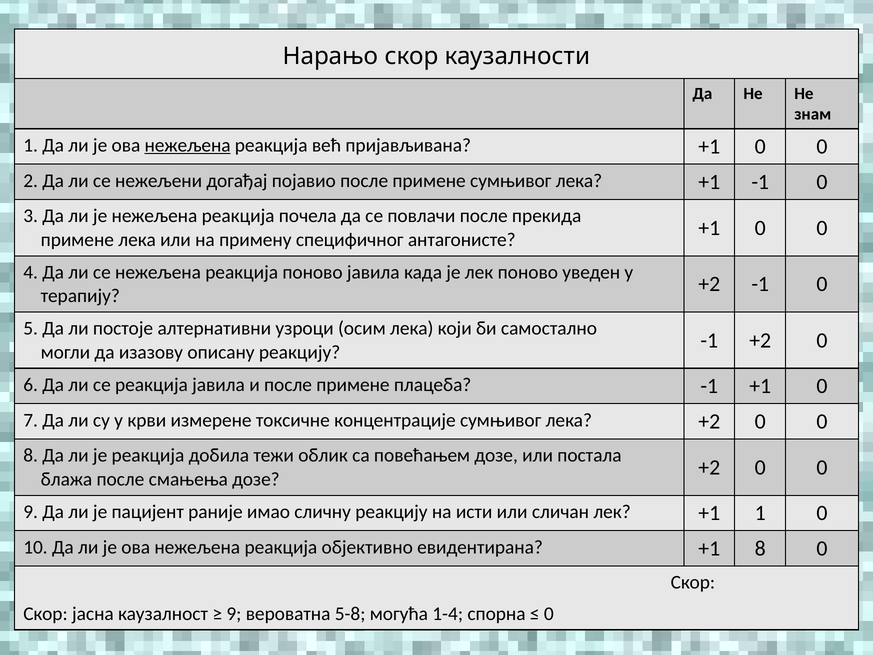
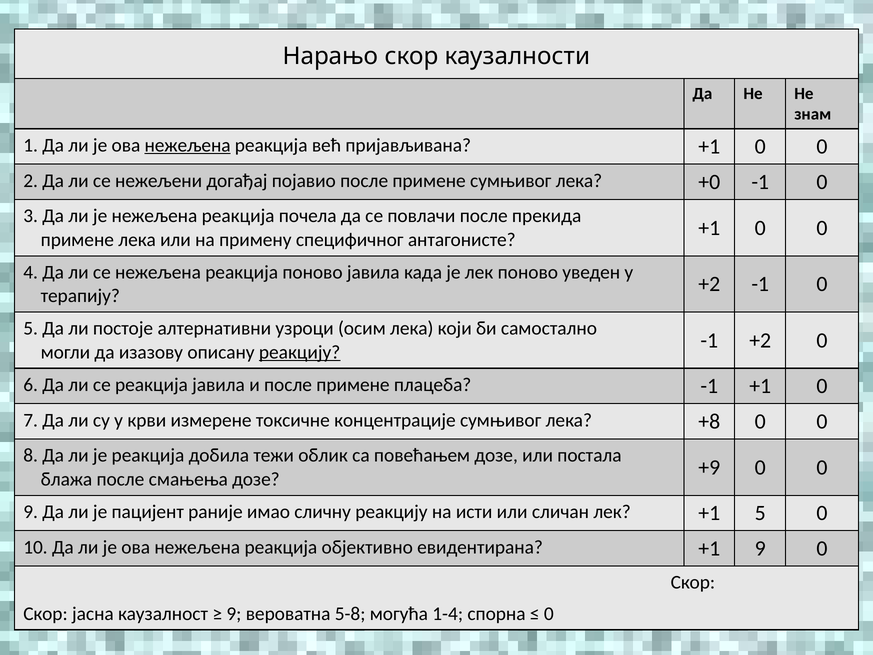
лека +1: +1 -> +0 (709, 182)
реакцију underline: none -> present (300, 352)
лека +2: +2 -> +8 (709, 421)
+2: +2 -> +9 (709, 467)
+1 1: 1 -> 5 (760, 513)
+1 8: 8 -> 9 (760, 548)
